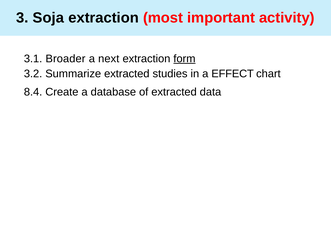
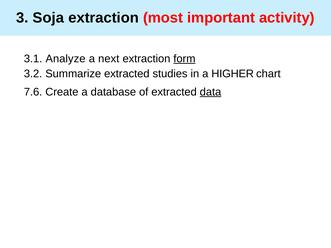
Broader: Broader -> Analyze (65, 59)
EFFECT: EFFECT -> HIGHER (233, 74)
8.4: 8.4 -> 7.6 (33, 92)
data underline: none -> present (210, 92)
